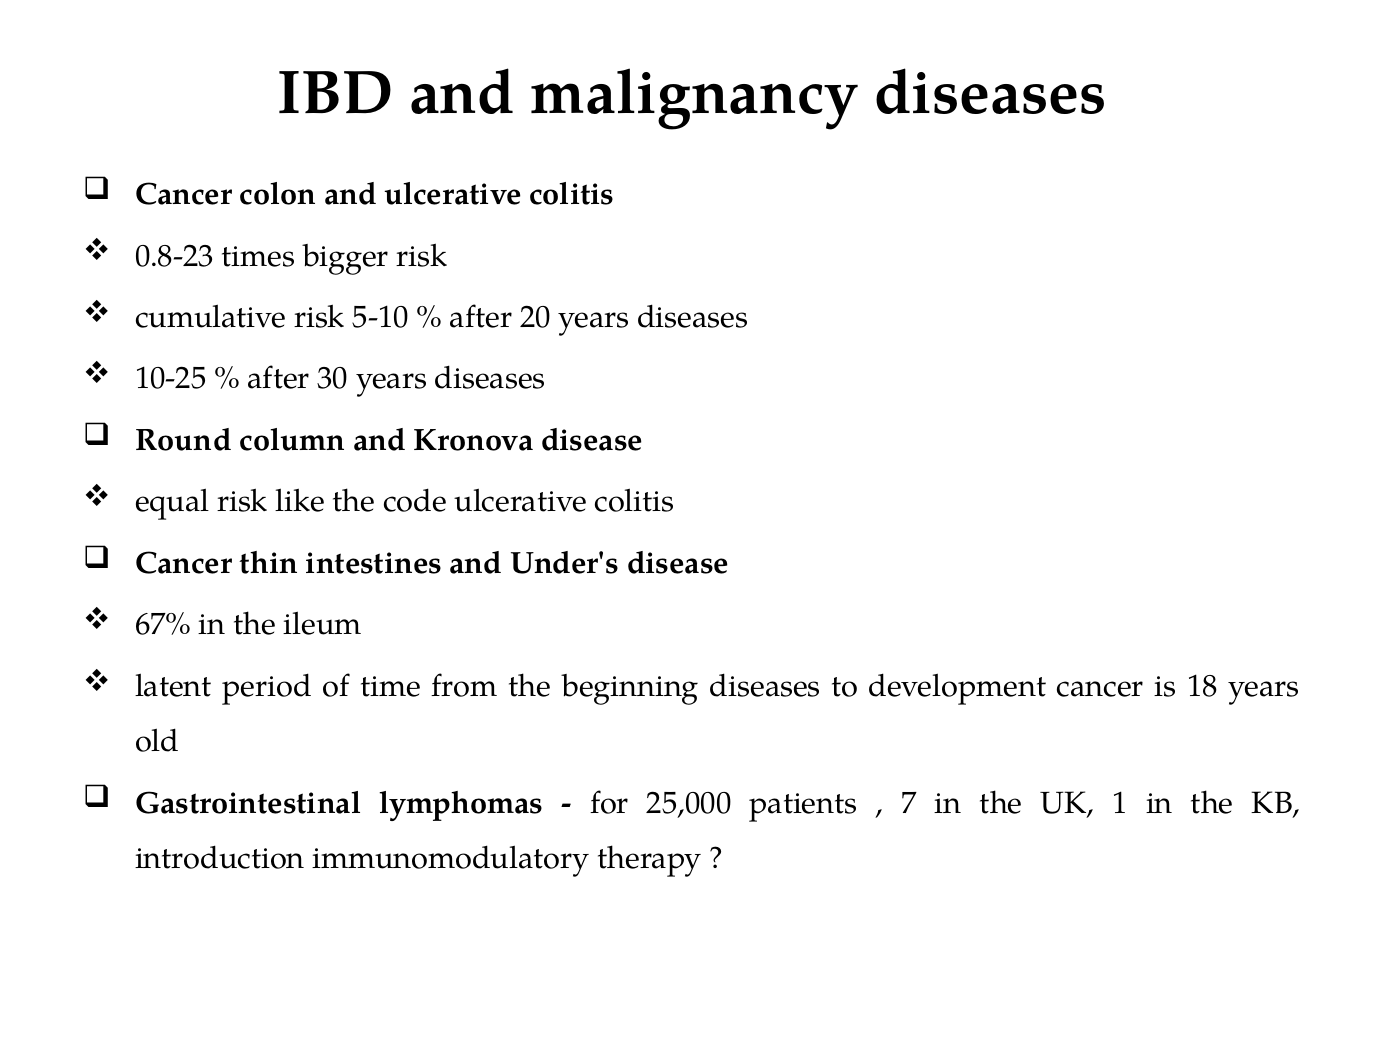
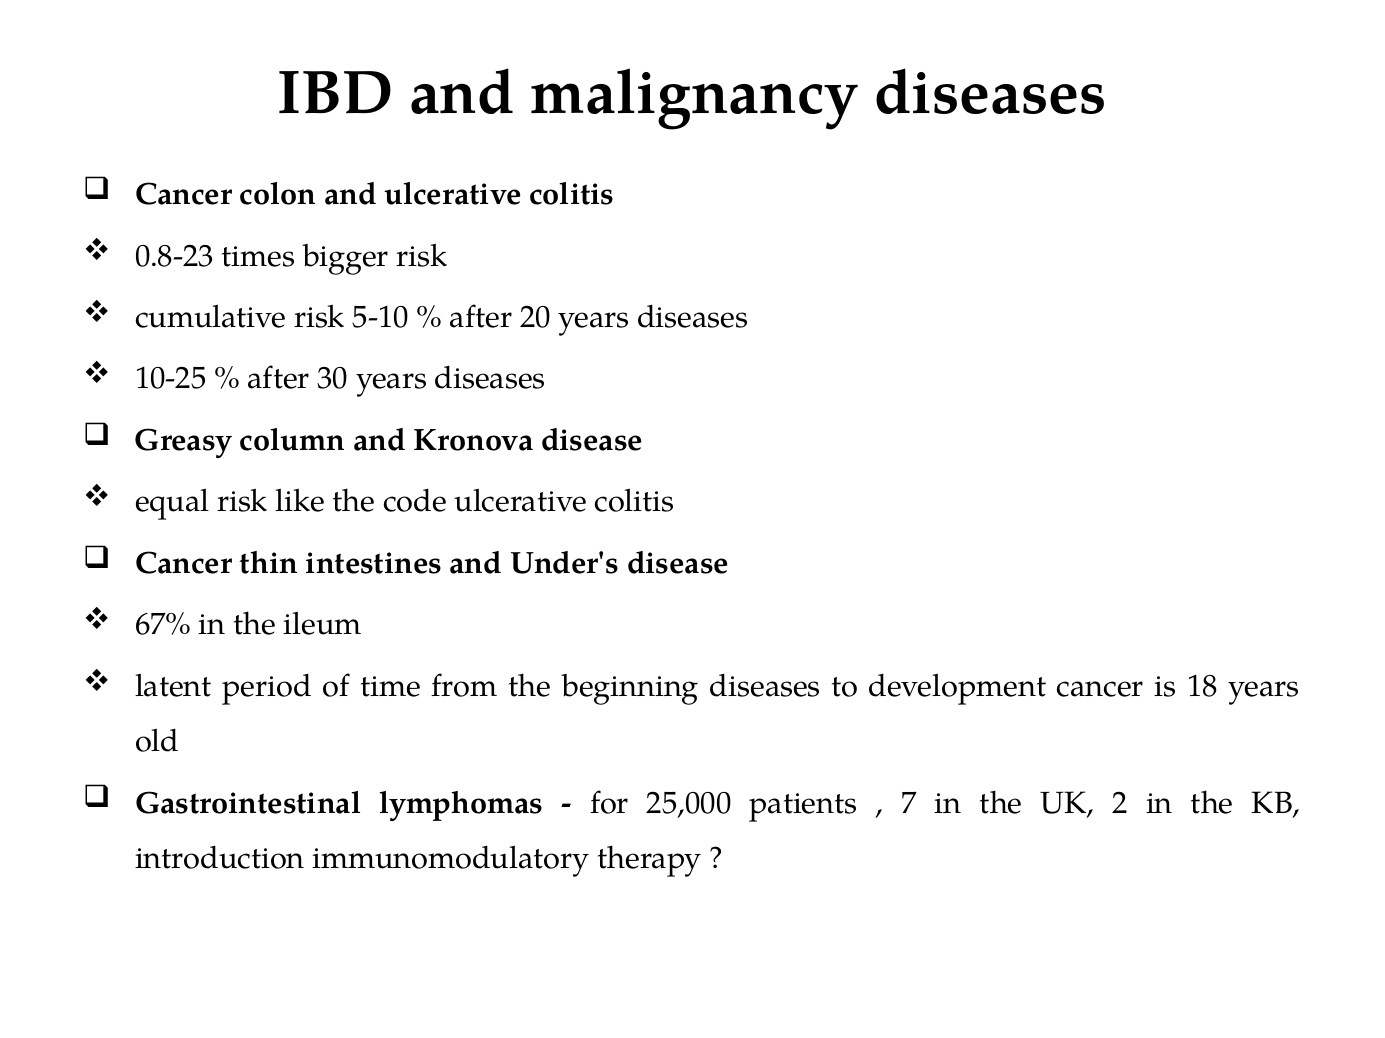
Round: Round -> Greasy (184, 441)
1: 1 -> 2 (1120, 803)
